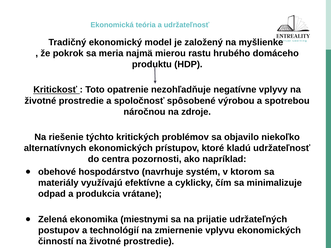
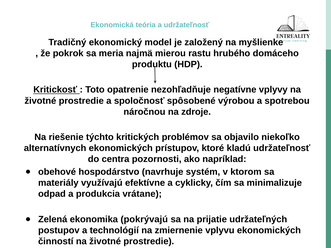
miestnymi: miestnymi -> pokrývajú (144, 219)
